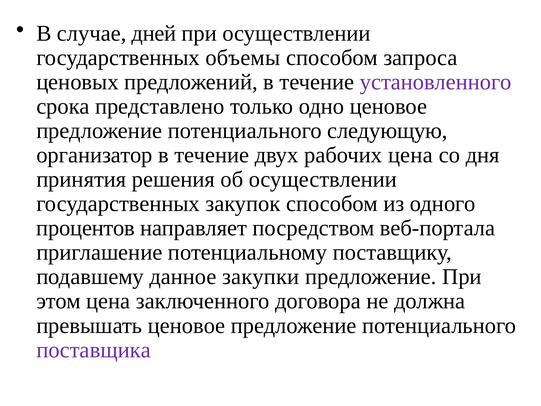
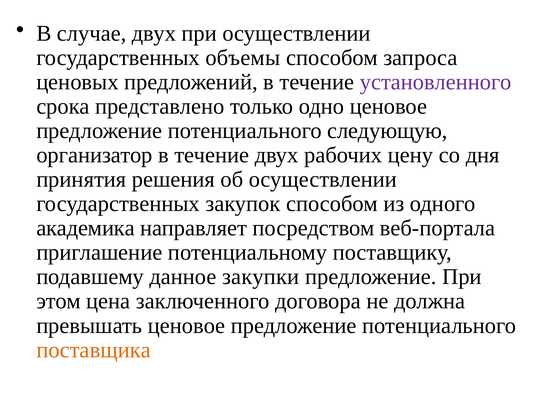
случае дней: дней -> двух (154, 33)
рабочих цена: цена -> цену (411, 155)
процентов: процентов -> академика (86, 228)
поставщика colour: purple -> orange (94, 350)
